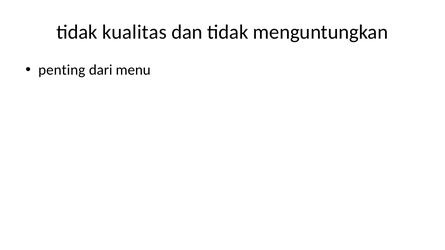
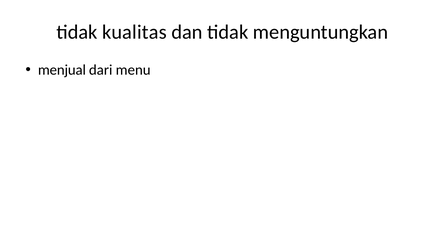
penting: penting -> menjual (62, 70)
